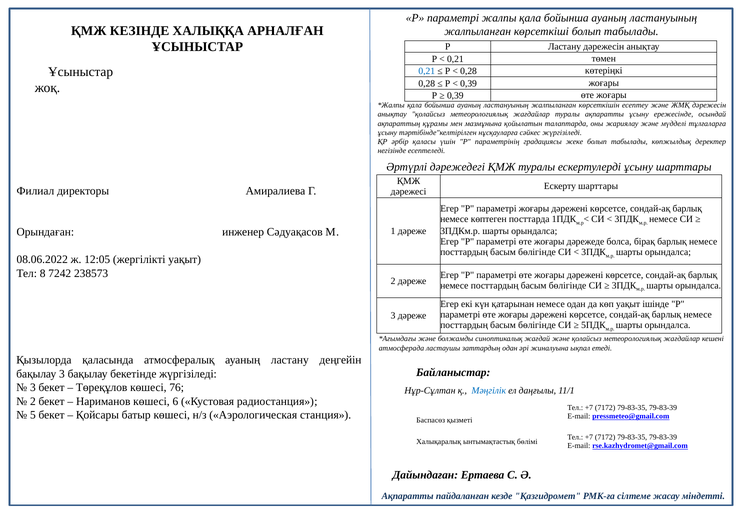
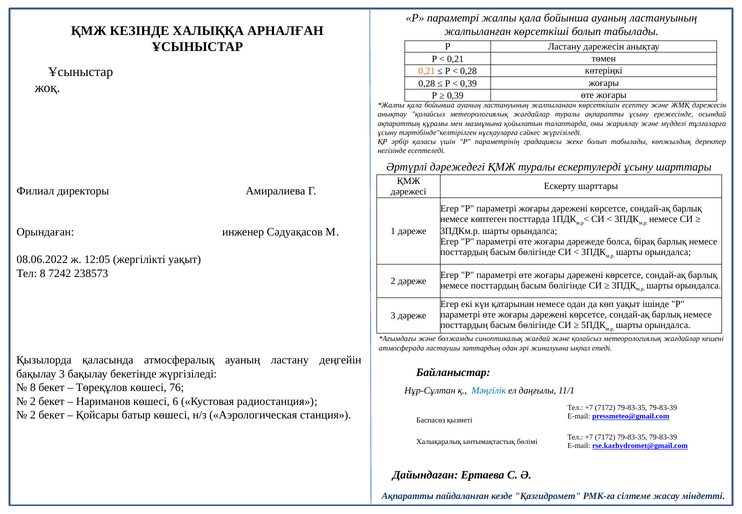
0,21 colour: blue -> orange (427, 71)
3: 3 -> 8 (33, 387)
5: 5 -> 2 (33, 415)
